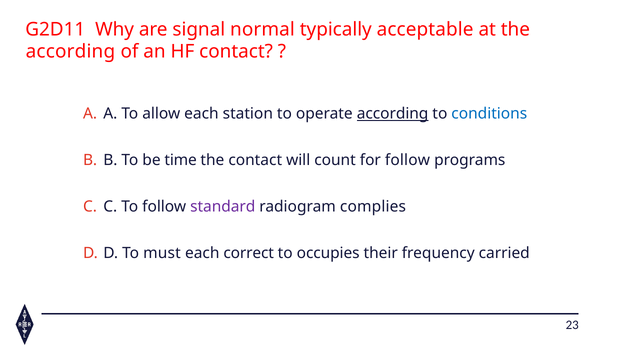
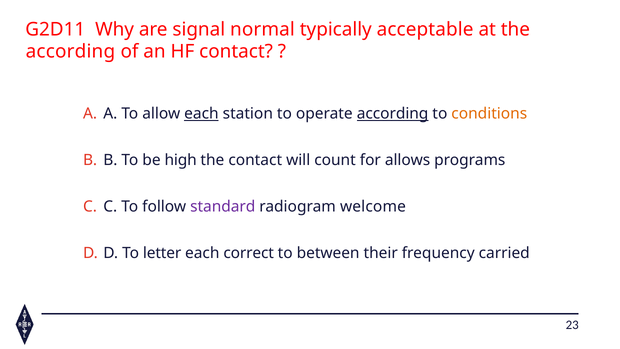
each underline: none -> present (201, 114)
conditions colour: blue -> orange (489, 114)
time: time -> high (181, 160)
for follow: follow -> allows (408, 160)
complies: complies -> welcome (373, 207)
must: must -> letter (162, 253)
occupies: occupies -> between (328, 253)
